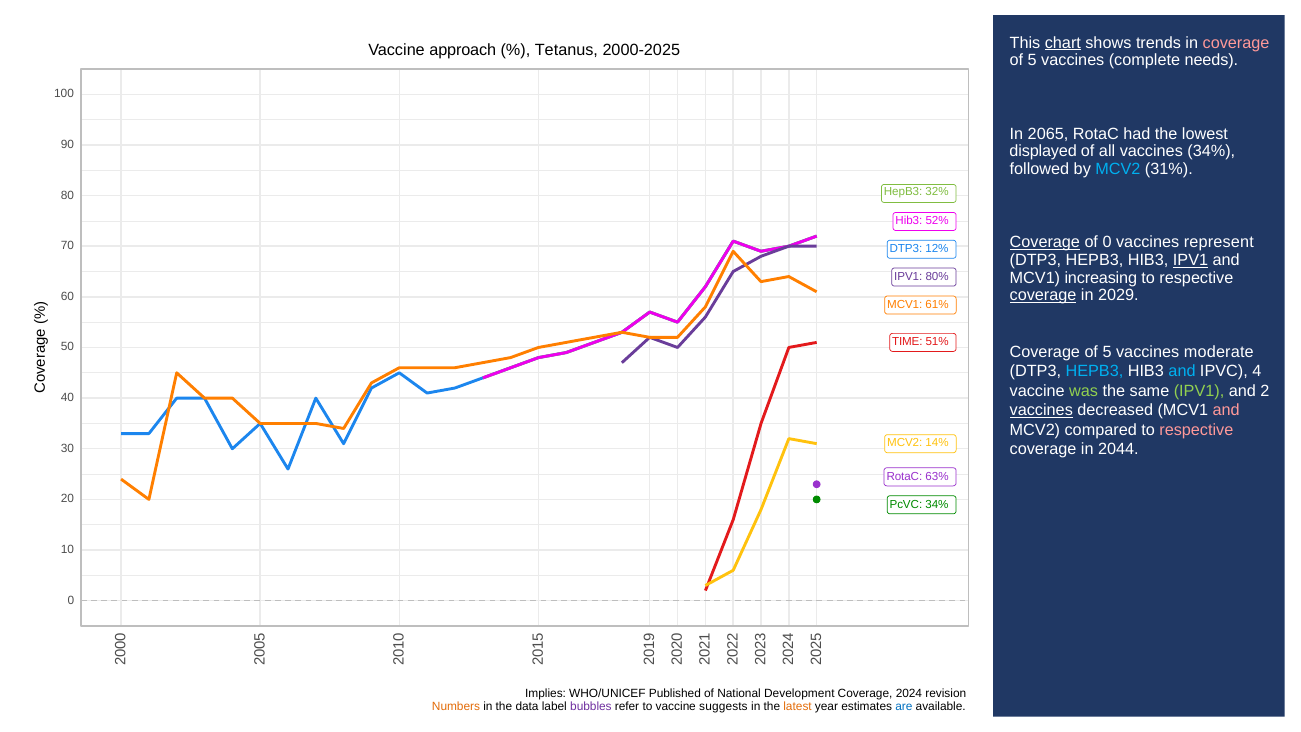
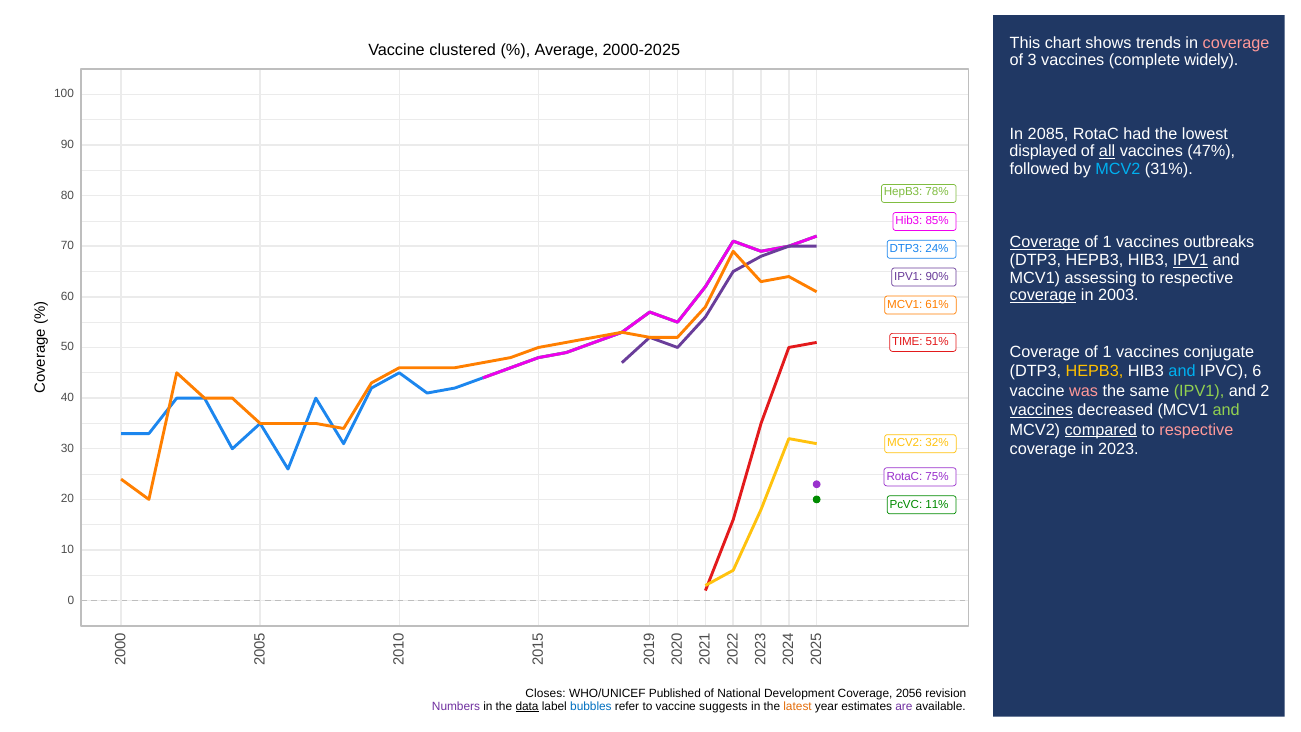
chart underline: present -> none (1063, 43)
approach: approach -> clustered (463, 50)
Tetanus: Tetanus -> Average (566, 50)
5: 5 -> 3 (1032, 60)
needs: needs -> widely (1211, 60)
2065: 2065 -> 2085 (1048, 134)
all underline: none -> present (1107, 151)
vaccines 34%: 34% -> 47% (1211, 151)
32%: 32% -> 78% (937, 192)
52%: 52% -> 85% (937, 221)
0: 0 -> 1 (1107, 242)
represent: represent -> outbreaks (1219, 242)
12%: 12% -> 24% (937, 249)
increasing: increasing -> assessing (1101, 278)
80%: 80% -> 90% (937, 276)
2029: 2029 -> 2003 (1118, 295)
5: 5 -> 1 (1107, 352)
moderate: moderate -> conjugate (1219, 352)
HEPB3 colour: light blue -> yellow (1094, 371)
IPVC 4: 4 -> 6 (1257, 371)
was colour: light green -> pink (1084, 391)
and colour: pink -> light green (1226, 410)
compared underline: none -> present (1101, 430)
14%: 14% -> 32% (937, 443)
2044: 2044 -> 2023 (1118, 449)
63%: 63% -> 75% (937, 476)
PcVC 34%: 34% -> 11% (937, 504)
Implies: Implies -> Closes (546, 693)
2024: 2024 -> 2056 (909, 693)
Numbers colour: orange -> purple (456, 706)
data underline: none -> present (527, 706)
bubbles colour: purple -> blue (591, 706)
are colour: blue -> purple (904, 706)
